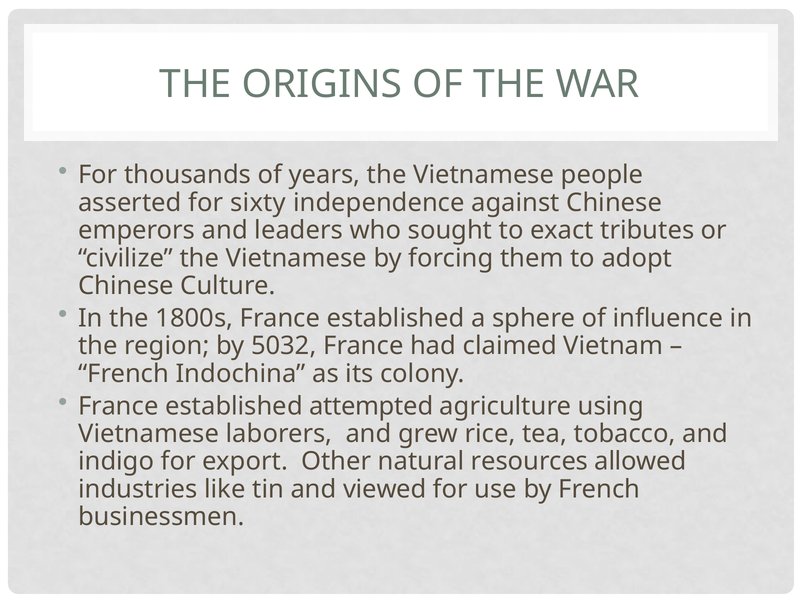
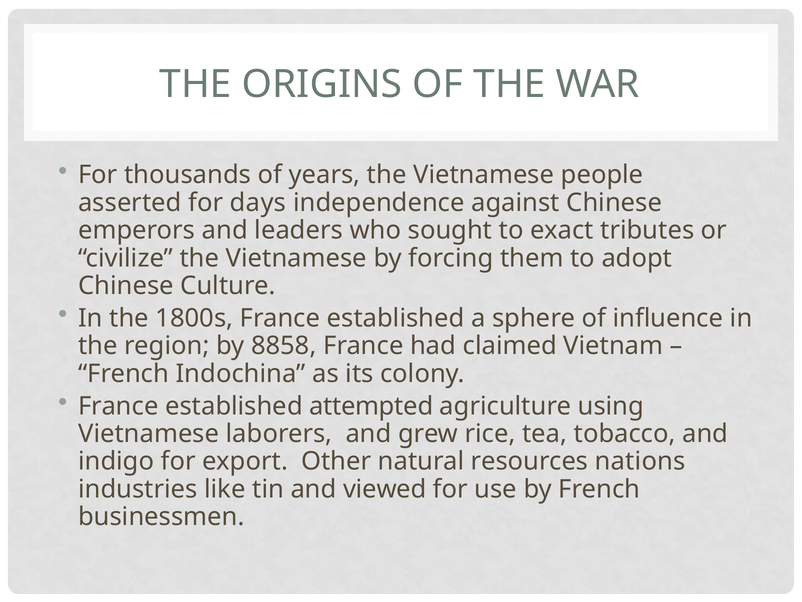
sixty: sixty -> days (258, 203)
5032: 5032 -> 8858 (284, 346)
allowed: allowed -> nations (640, 461)
